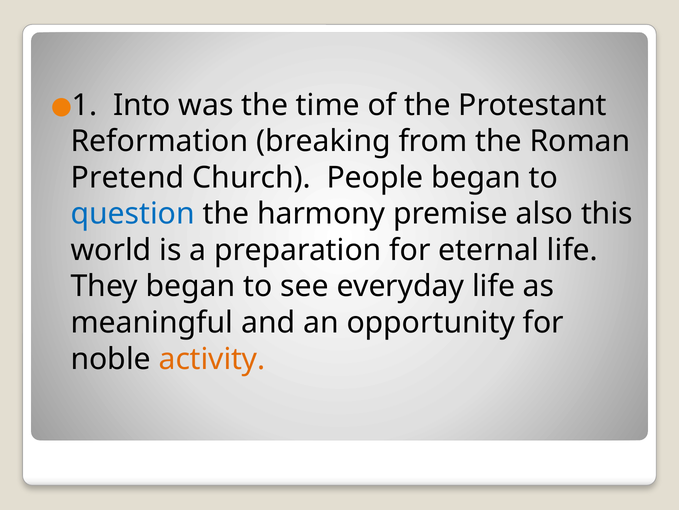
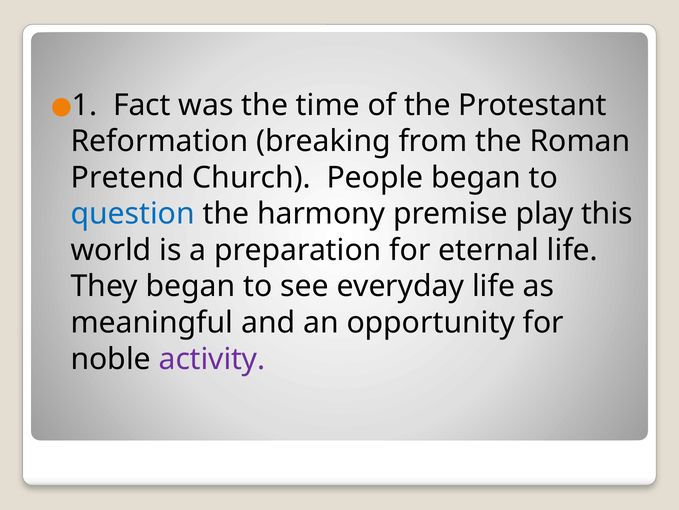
Into: Into -> Fact (142, 105)
also: also -> play (545, 214)
activity colour: orange -> purple (212, 359)
